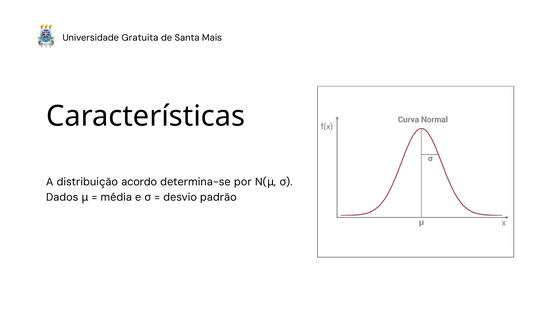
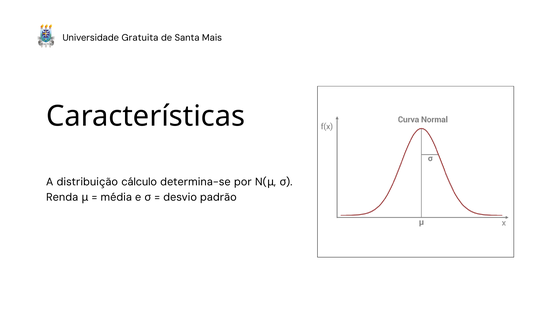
acordo: acordo -> cálculo (139, 182)
Dados: Dados -> Renda (62, 198)
